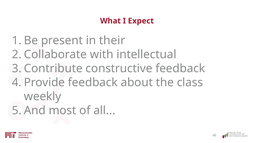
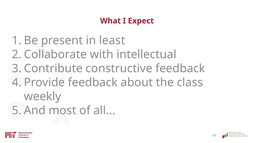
their: their -> least (112, 41)
